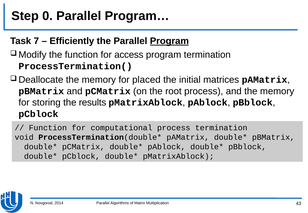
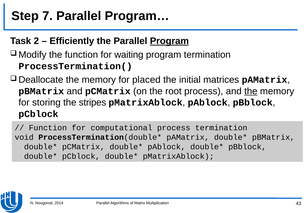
0: 0 -> 7 (47, 16)
7: 7 -> 2 (36, 41)
access: access -> waiting (129, 55)
the underline: none -> present (251, 91)
results: results -> stripes (93, 103)
